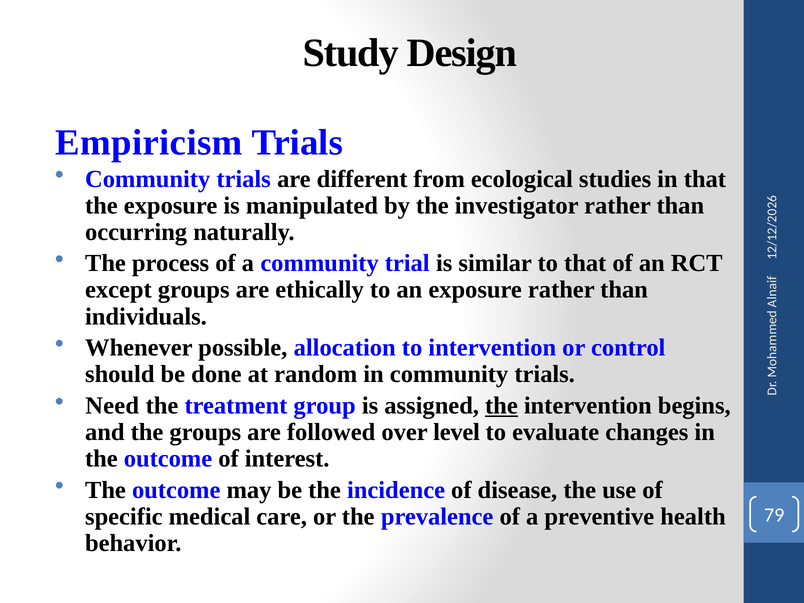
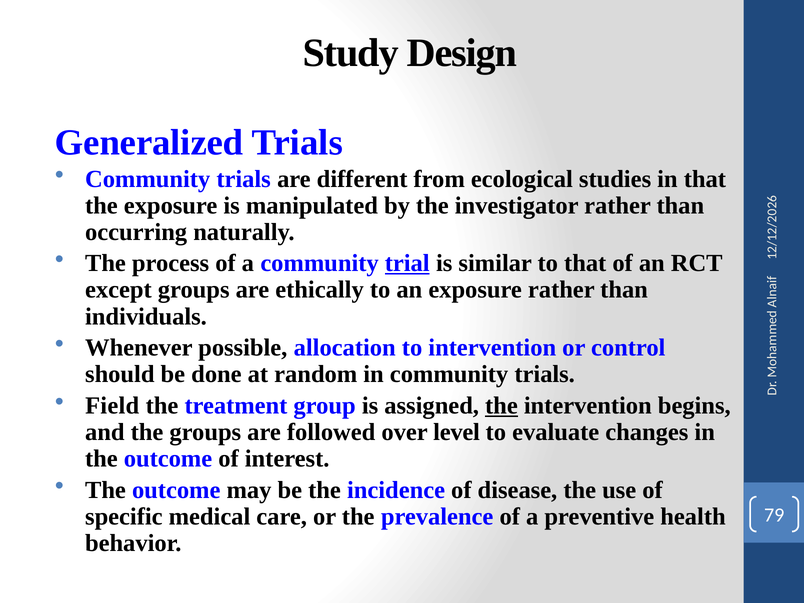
Empiricism: Empiricism -> Generalized (149, 143)
trial underline: none -> present (407, 263)
Need: Need -> Field (112, 406)
